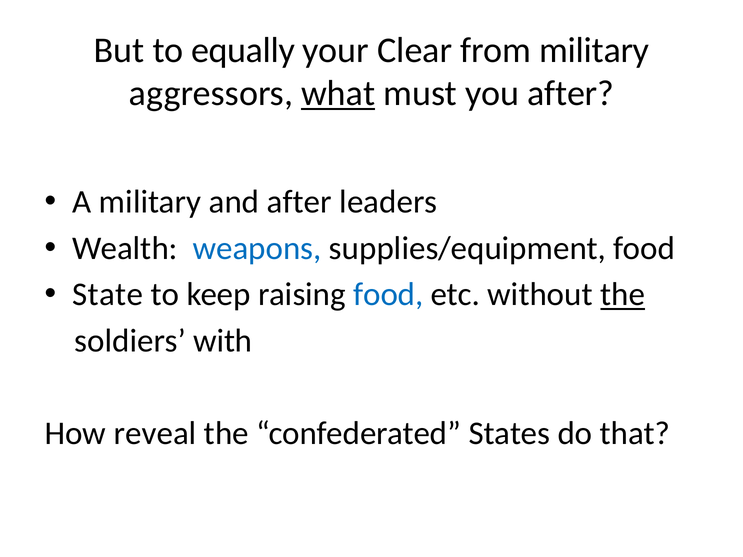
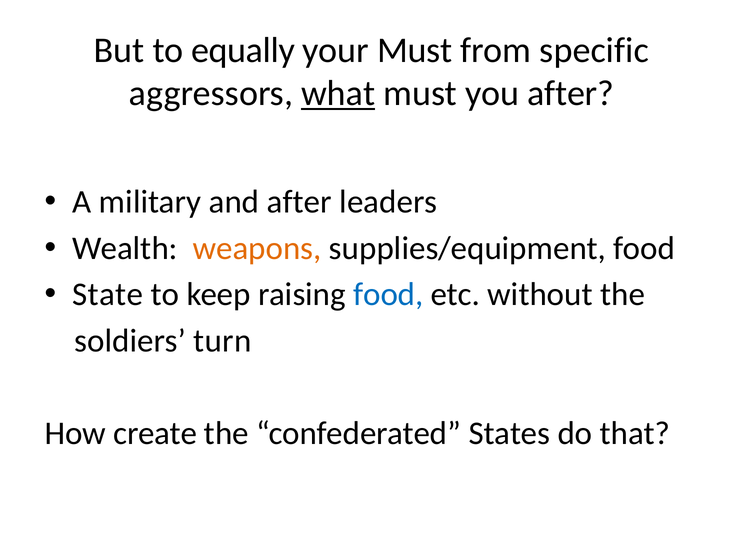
your Clear: Clear -> Must (415, 50)
from military: military -> specific (594, 50)
weapons colour: blue -> orange (257, 248)
the underline: present -> none (623, 295)
with: with -> turn (222, 341)
reveal: reveal -> create (155, 434)
